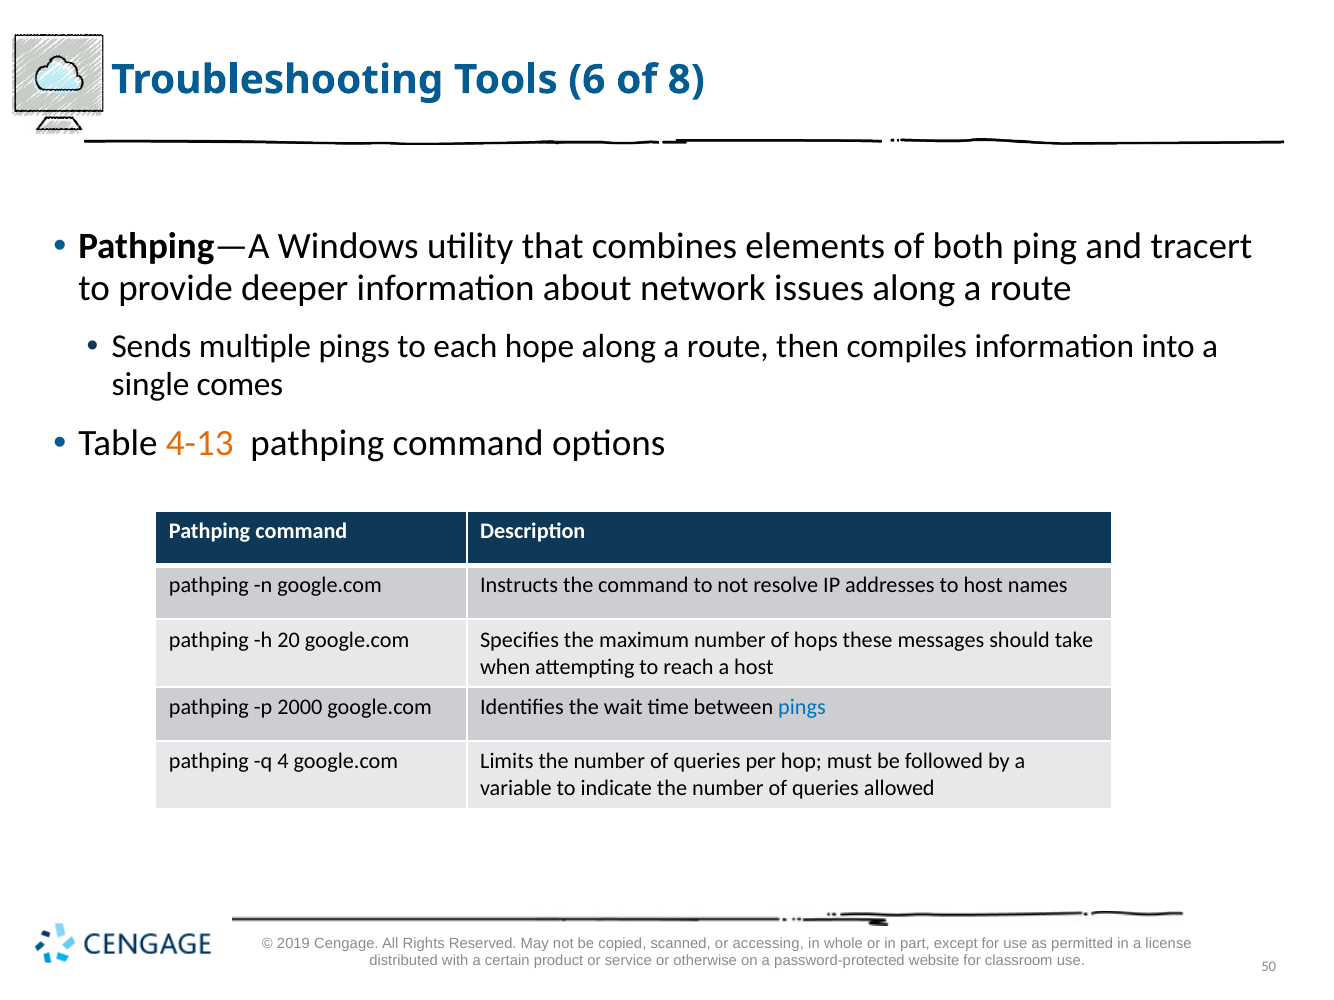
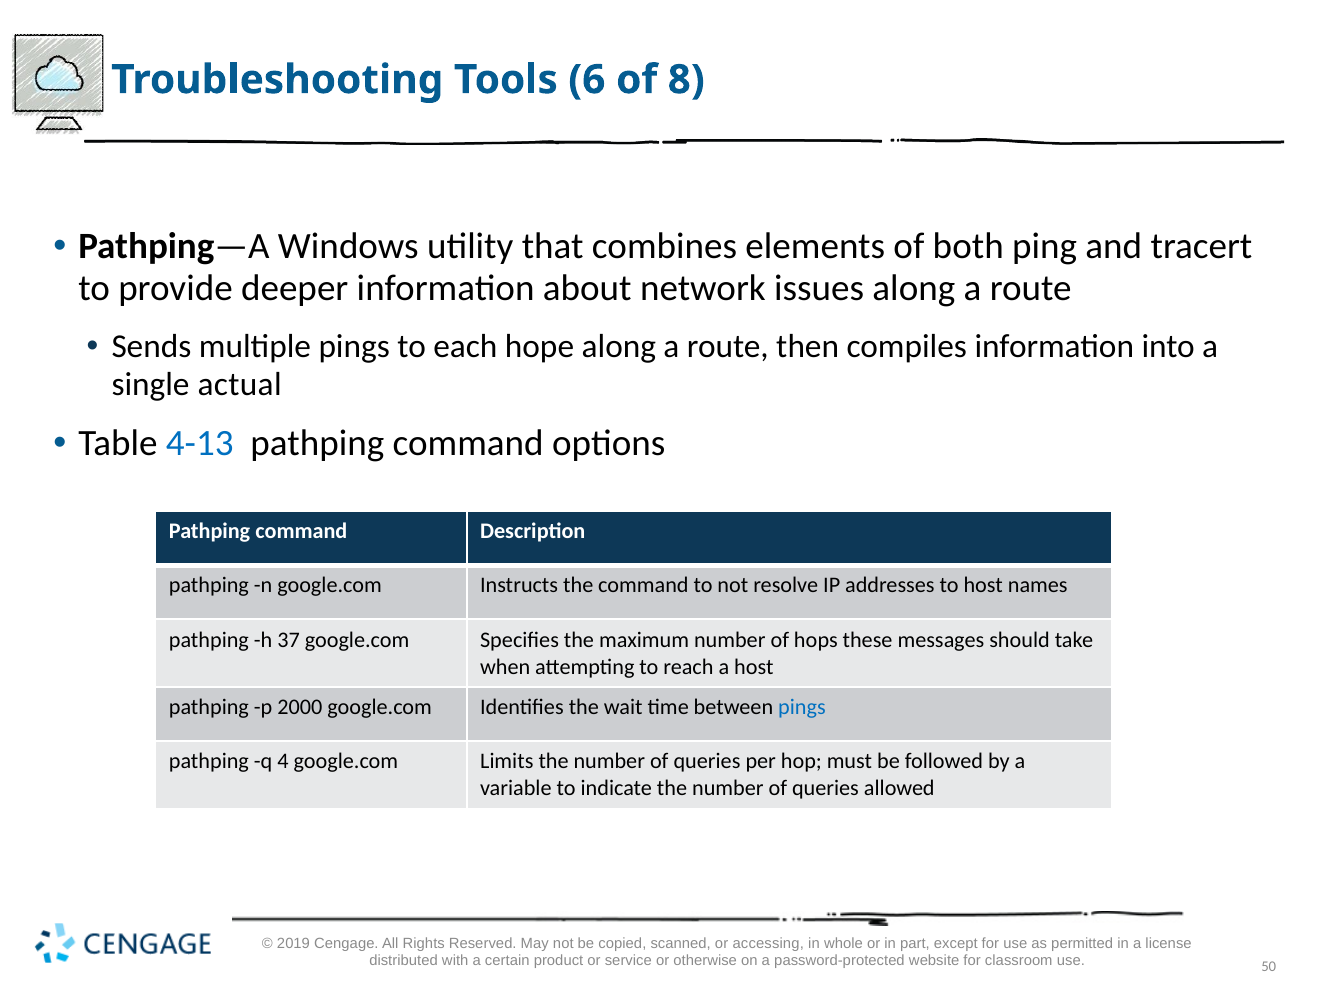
comes: comes -> actual (240, 385)
4-13 colour: orange -> blue (200, 444)
20: 20 -> 37 (289, 640)
